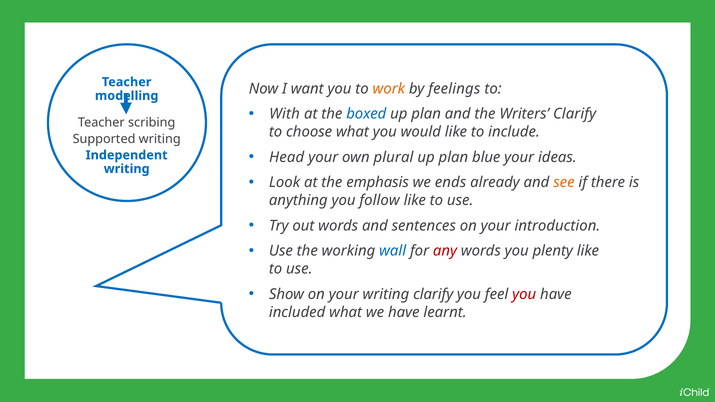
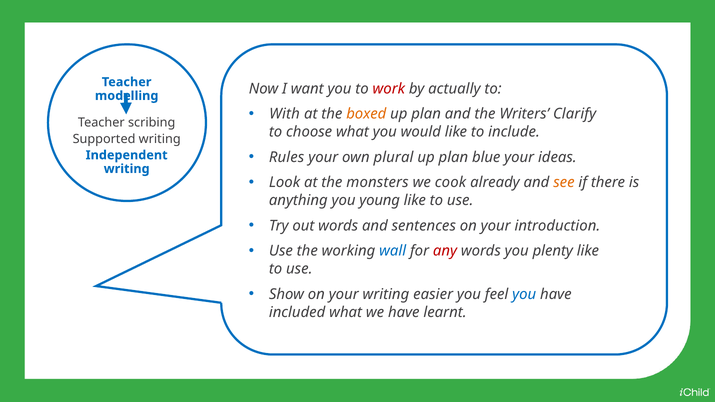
work colour: orange -> red (389, 89)
feelings: feelings -> actually (454, 89)
boxed colour: blue -> orange (366, 114)
Head: Head -> Rules (287, 157)
emphasis: emphasis -> monsters (377, 183)
ends: ends -> cook (450, 183)
follow: follow -> young (380, 201)
writing clarify: clarify -> easier (433, 294)
you colour: red -> blue (524, 294)
